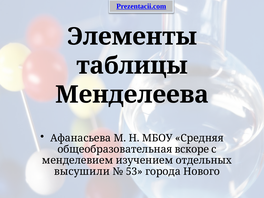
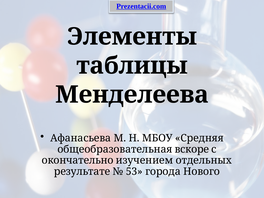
менделевием: менделевием -> окончательно (78, 160)
высушили: высушили -> результате (82, 171)
